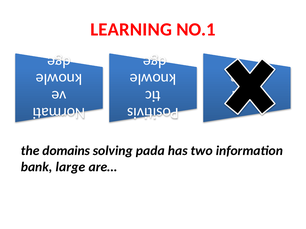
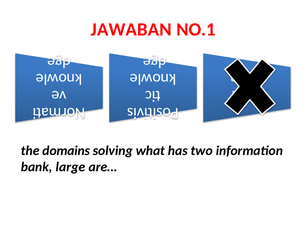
LEARNING: LEARNING -> JAWABAN (131, 30)
pada: pada -> what (150, 151)
